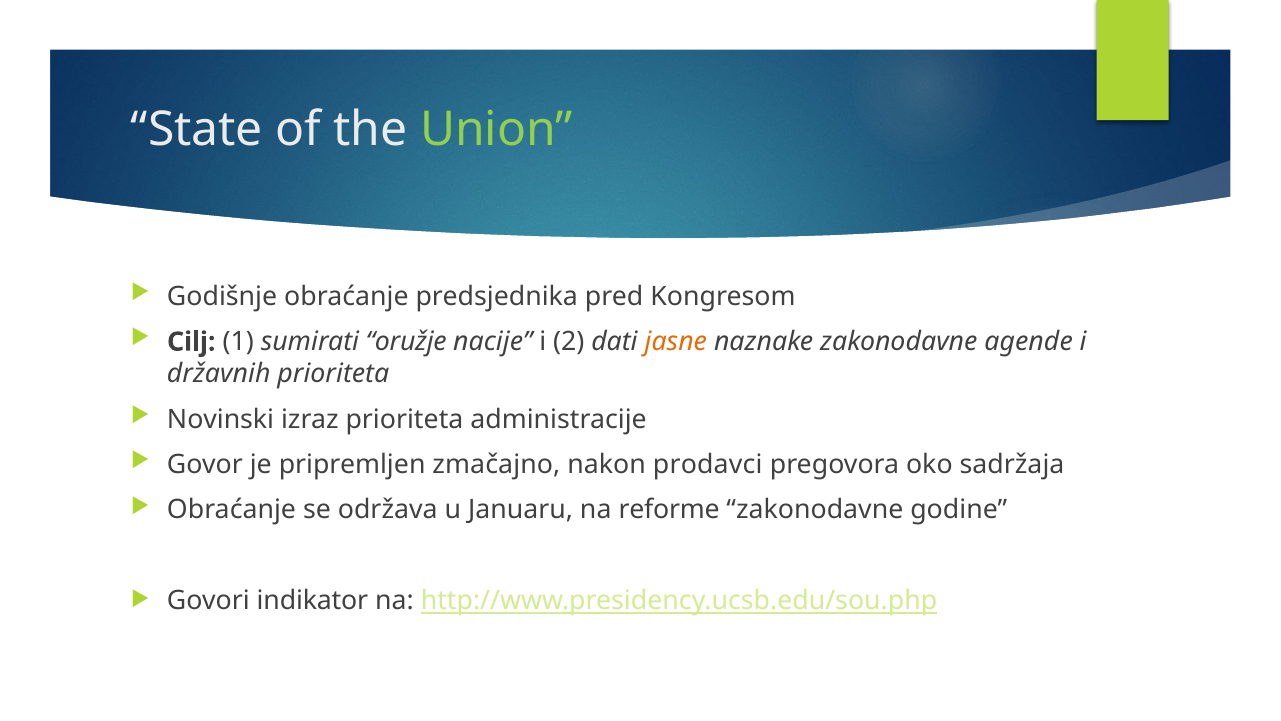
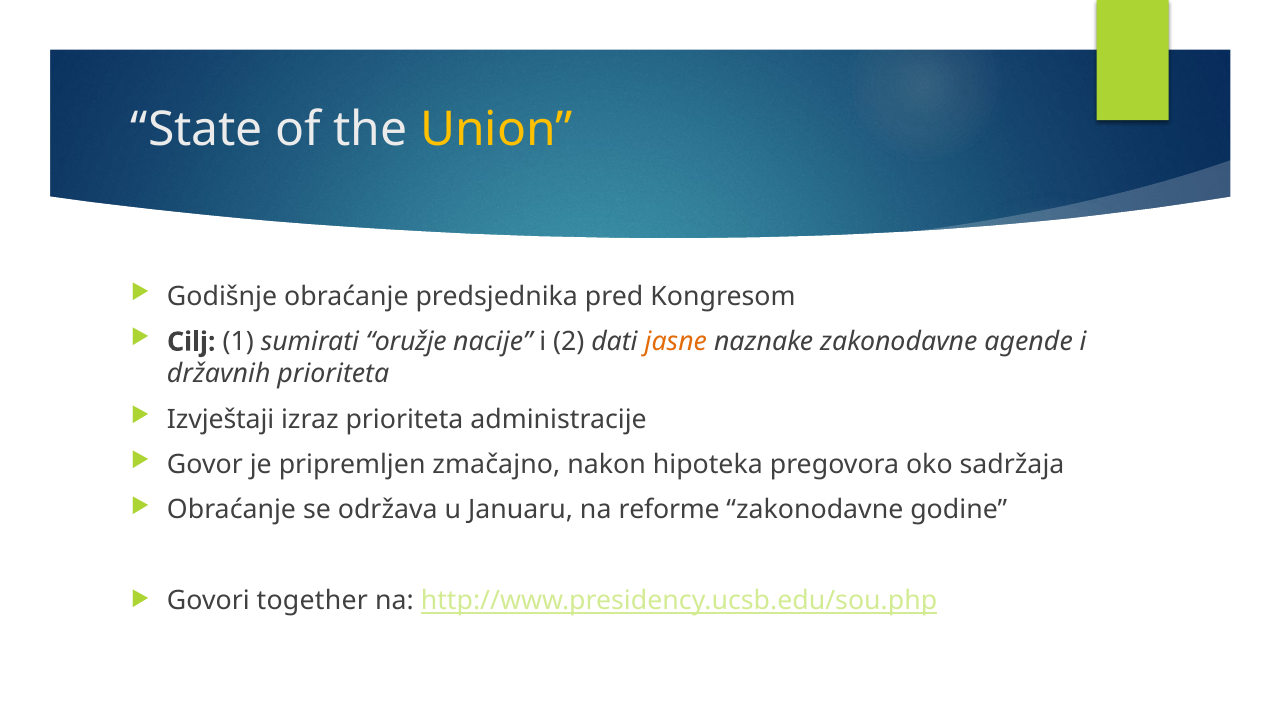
Union colour: light green -> yellow (497, 129)
Novinski: Novinski -> Izvještaji (221, 419)
prodavci: prodavci -> hipoteka (708, 464)
indikator: indikator -> together (312, 601)
